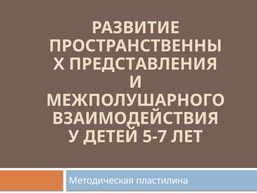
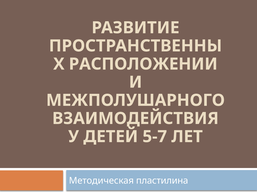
ПРЕДСТАВЛЕНИЯ: ПРЕДСТАВЛЕНИЯ -> РАСПОЛОЖЕНИИ (143, 64)
